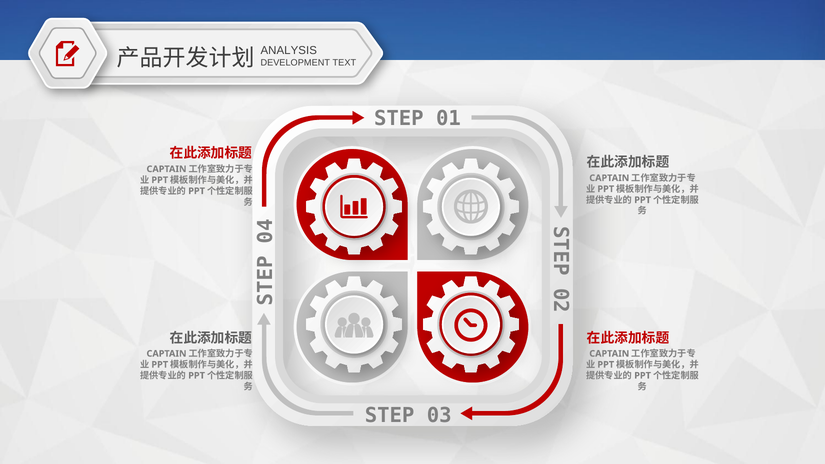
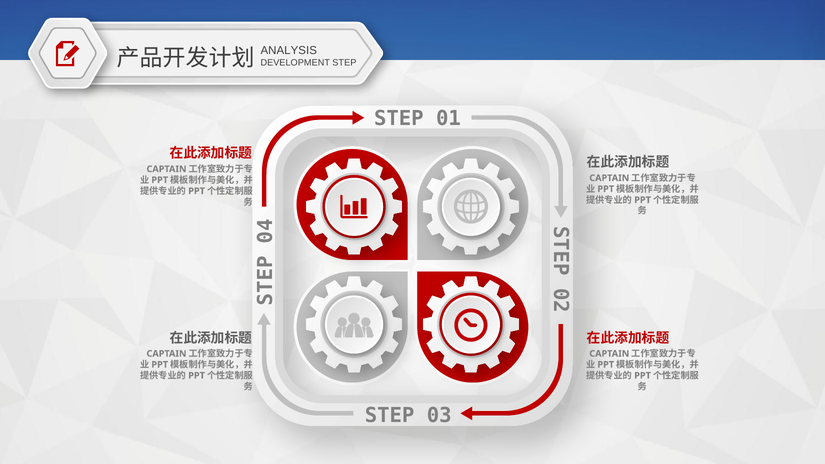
DEVELOPMENT TEXT: TEXT -> STEP (344, 63)
